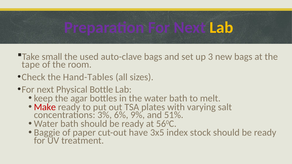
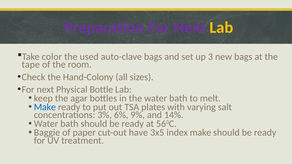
small: small -> color (52, 57)
Hand-Tables: Hand-Tables -> Hand-Colony (88, 77)
Make colour: red -> blue (45, 107)
51%: 51% -> 14% (174, 115)
index stock: stock -> make (201, 133)
